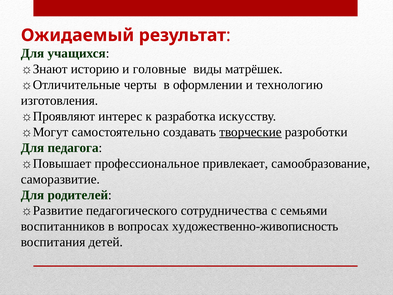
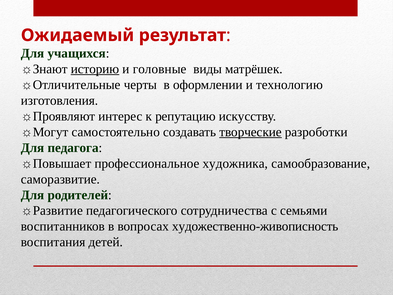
историю underline: none -> present (95, 69)
разработка: разработка -> репутацию (186, 116)
привлекает: привлекает -> художника (235, 163)
